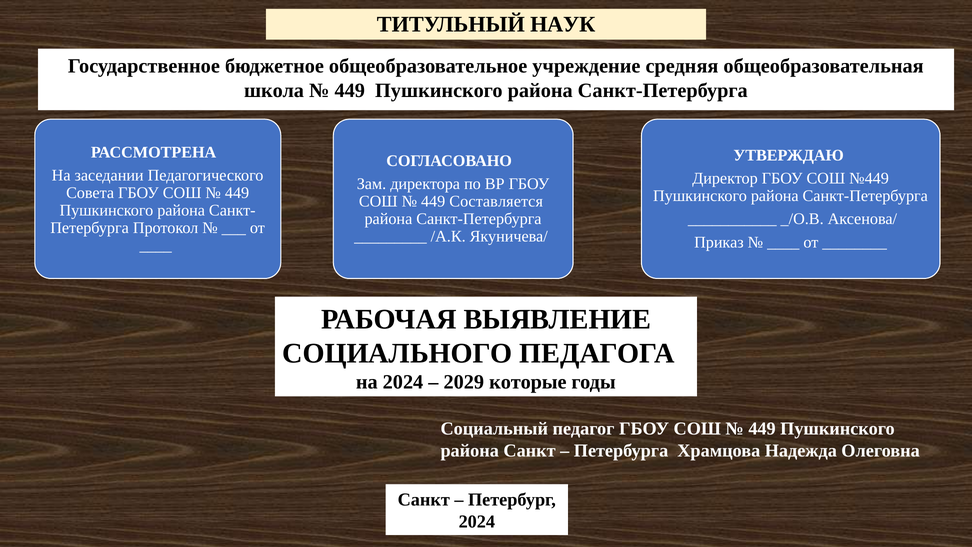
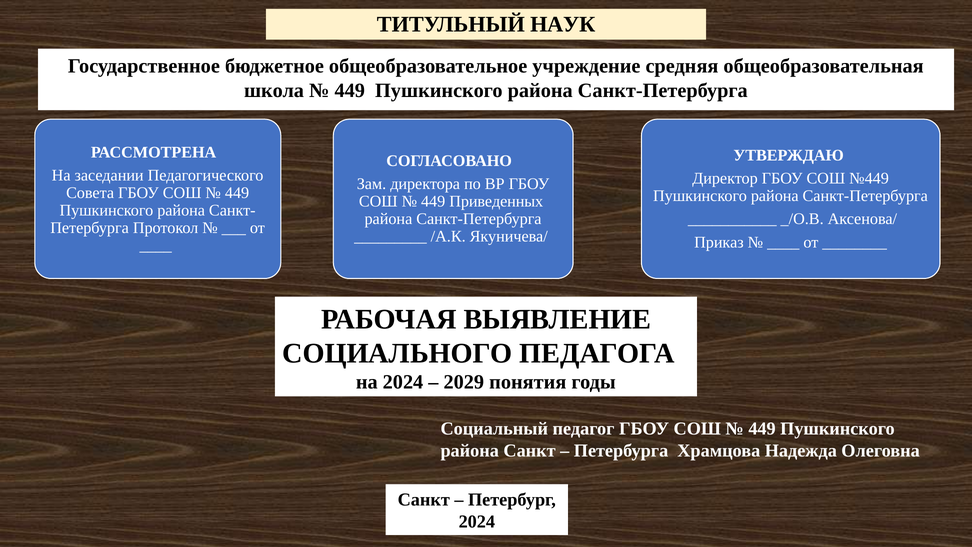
Составляется: Составляется -> Приведенных (496, 201)
которые: которые -> понятия (528, 382)
